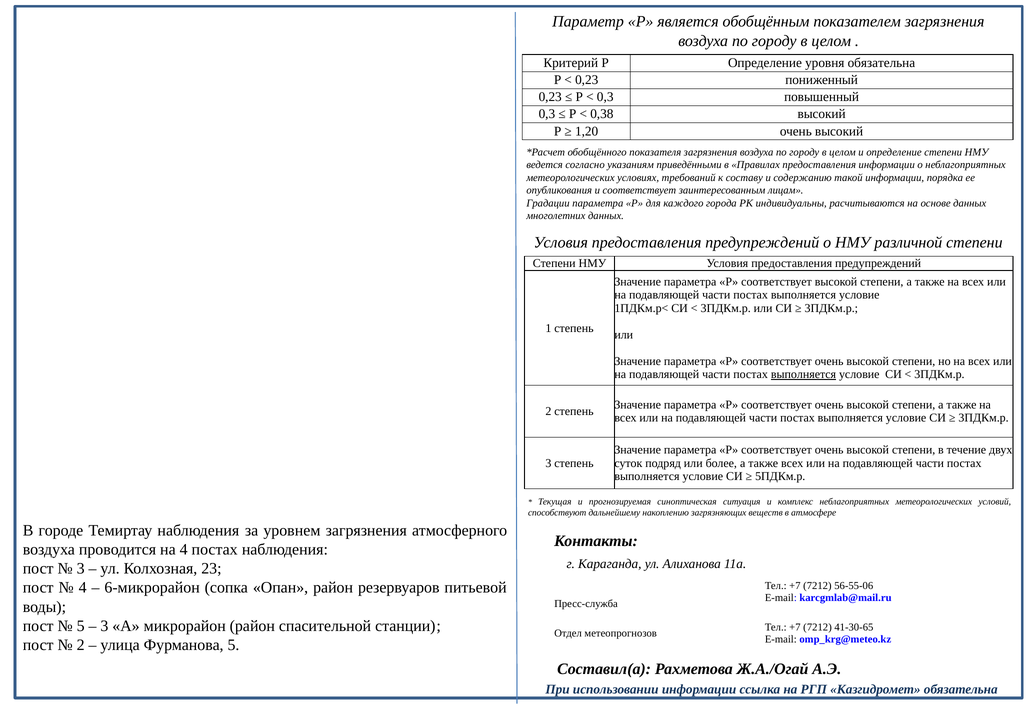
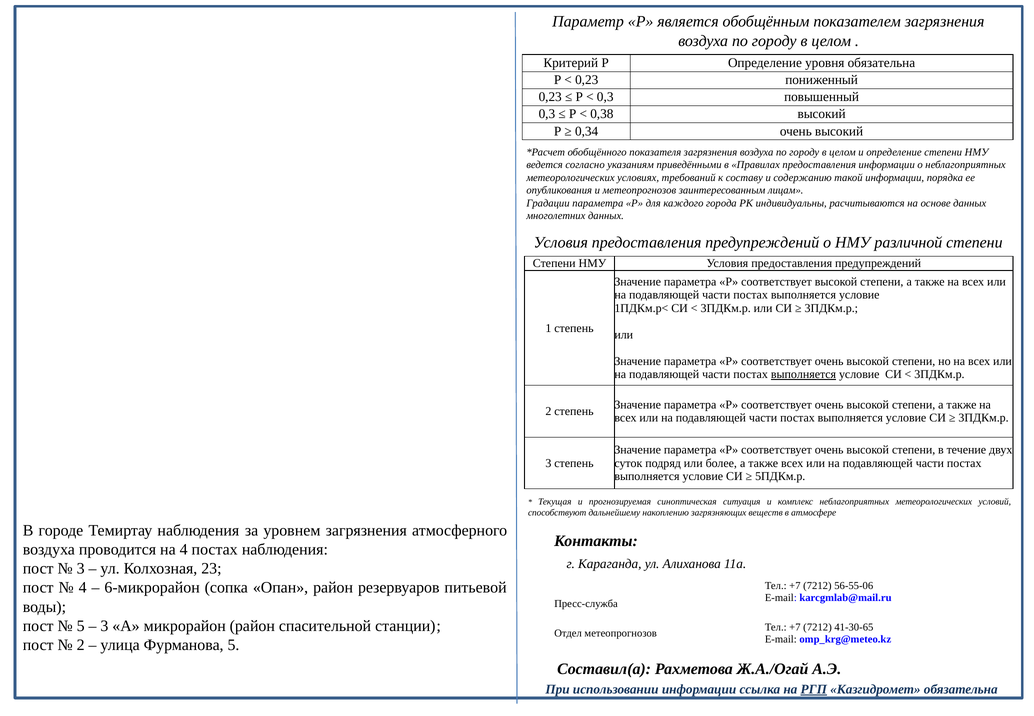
1,20: 1,20 -> 0,34 (587, 131)
и соответствует: соответствует -> метеопрогнозов (639, 190)
РГП underline: none -> present (814, 689)
